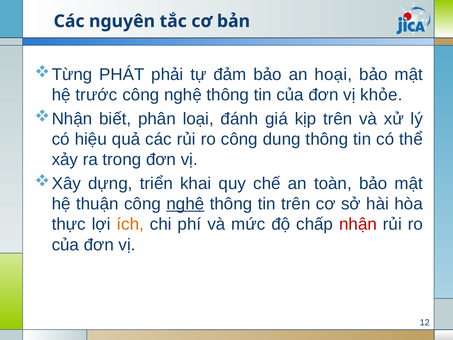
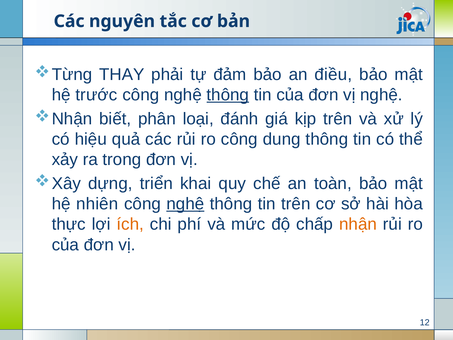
PHÁT: PHÁT -> THAY (122, 75)
hoại: hoại -> điều (333, 75)
thông underline: none -> present (228, 95)
vị khỏe: khỏe -> nghệ (381, 95)
thuận: thuận -> nhiên (97, 204)
nhận colour: red -> orange (358, 224)
